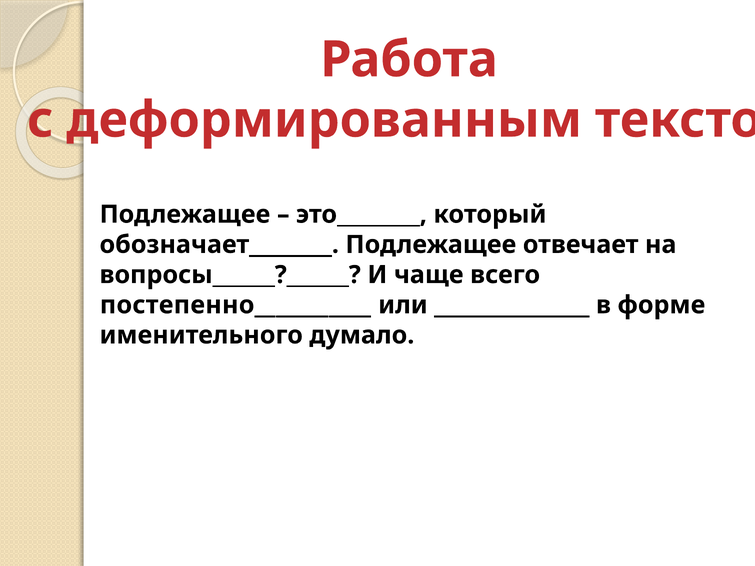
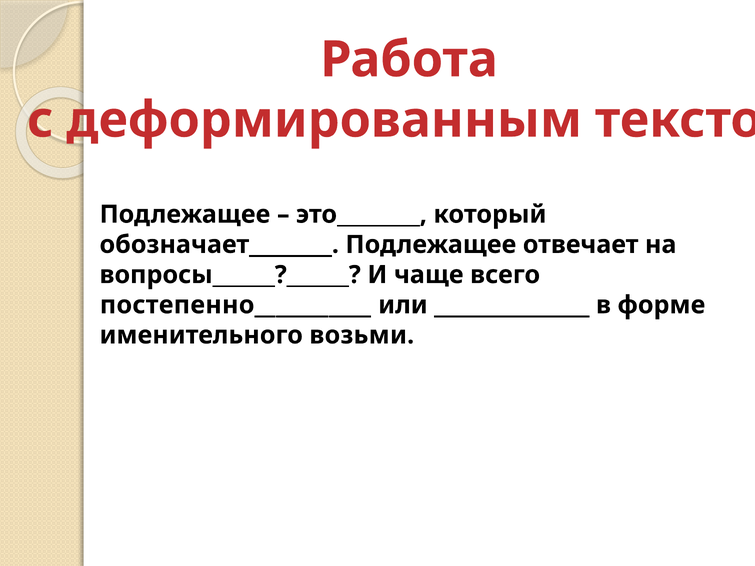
думало: думало -> возьми (362, 335)
